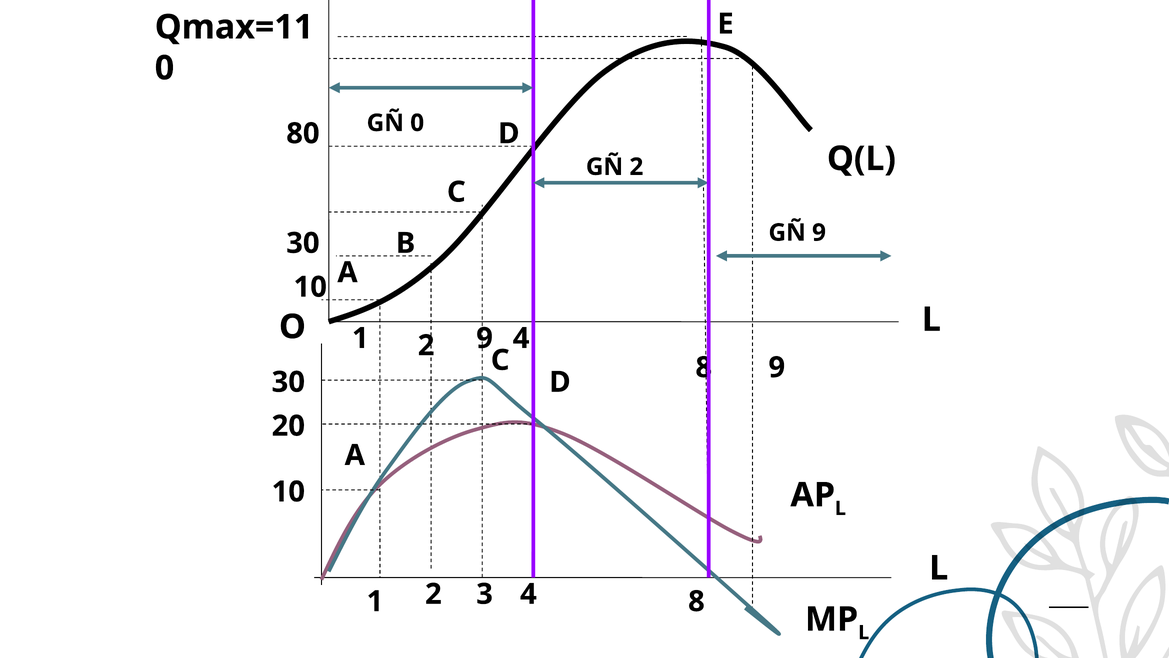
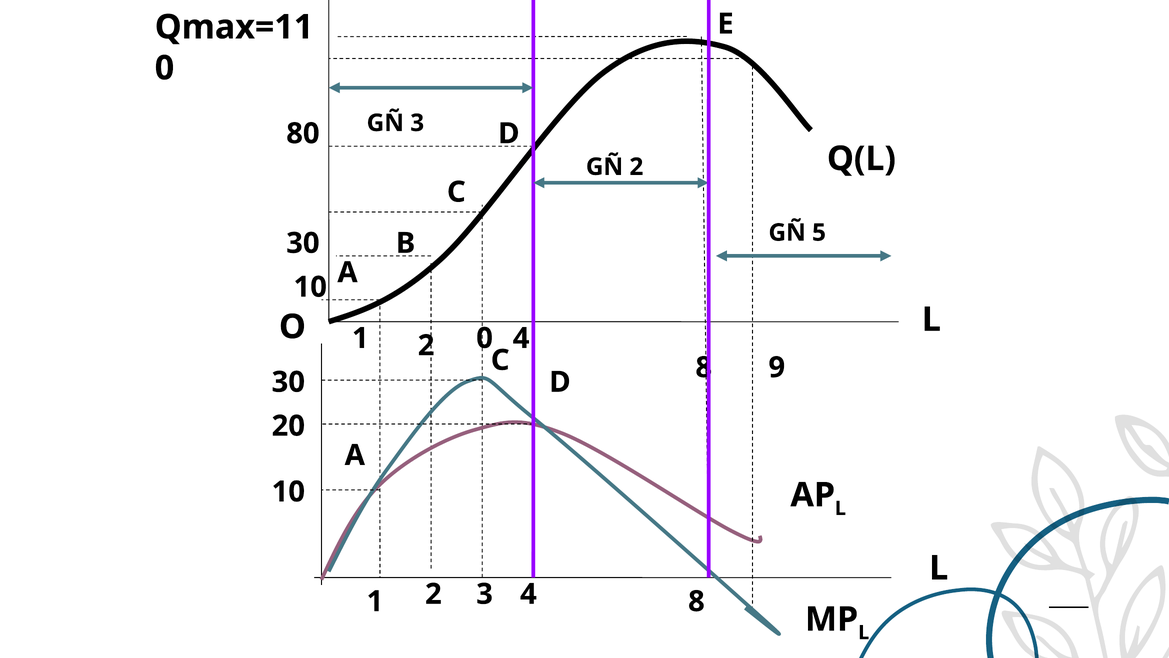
GÑ 0: 0 -> 3 (417, 123)
GÑ 9: 9 -> 5 (819, 233)
2 9: 9 -> 0 (485, 338)
